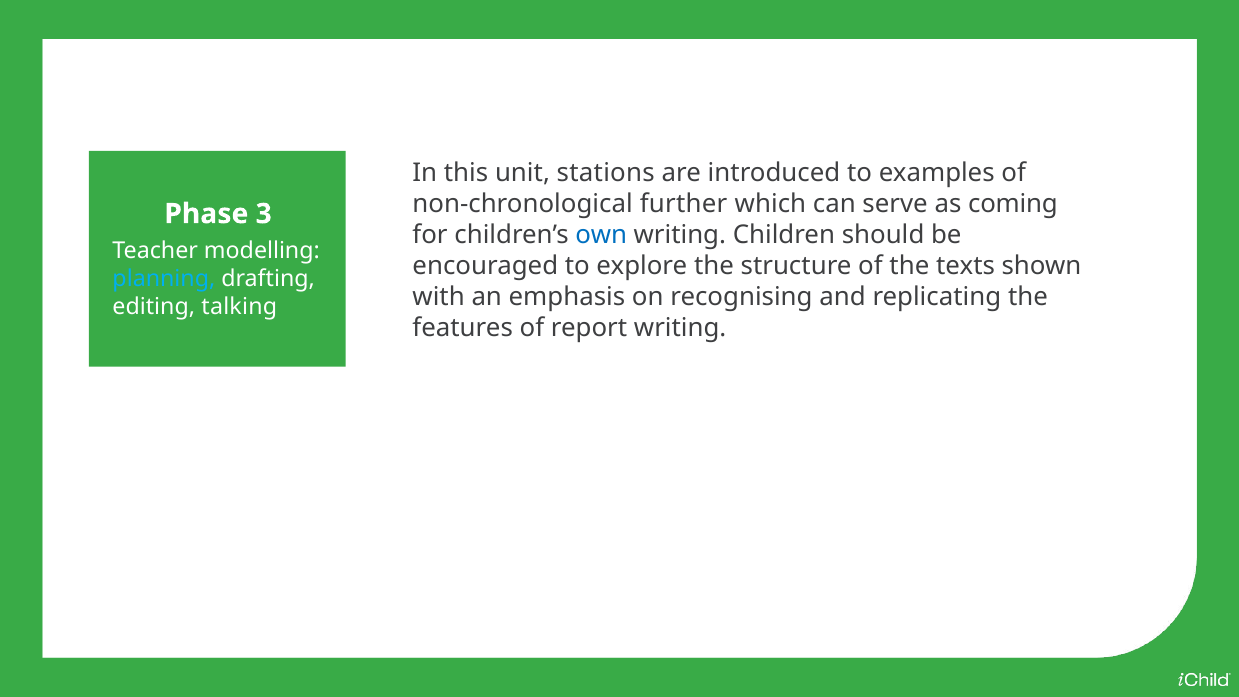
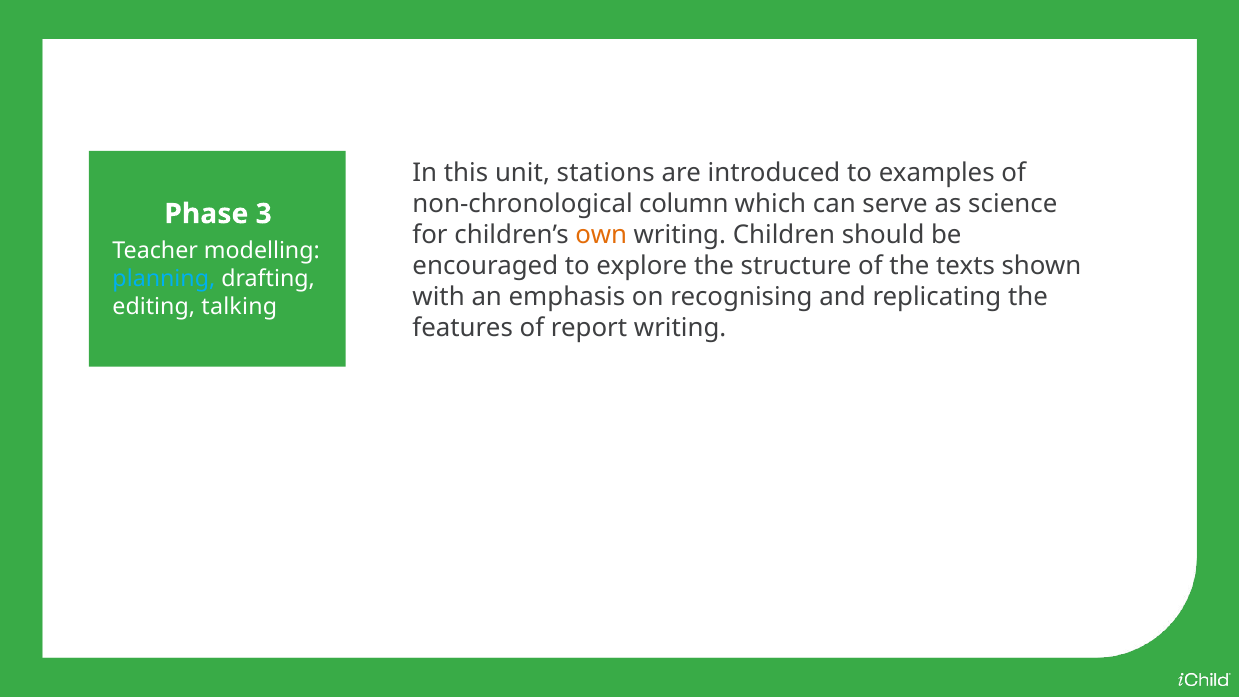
further: further -> column (684, 204)
coming: coming -> science (1013, 204)
own colour: blue -> orange (601, 235)
